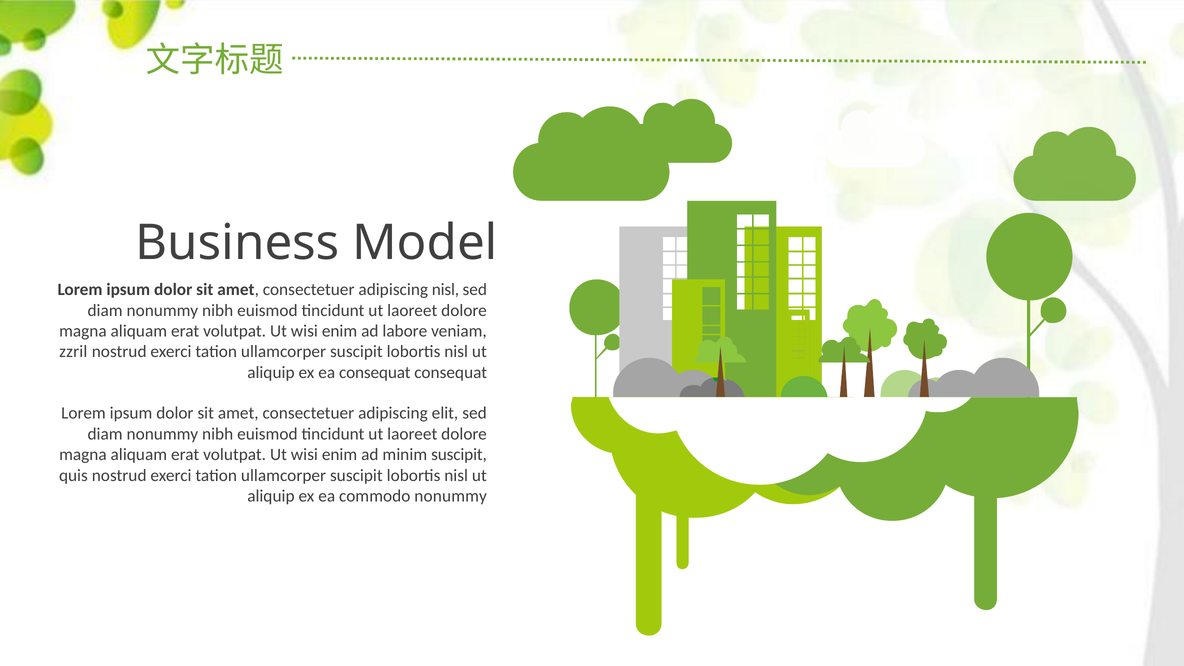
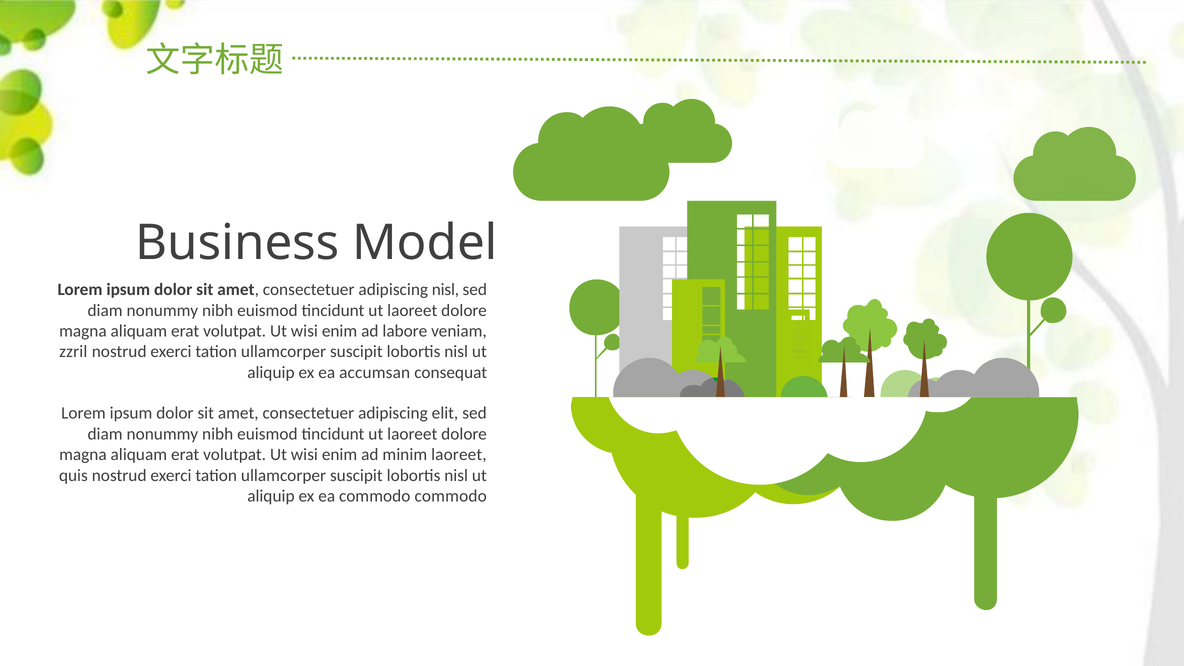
ea consequat: consequat -> accumsan (375, 373)
minim suscipit: suscipit -> laoreet (459, 455)
commodo nonummy: nonummy -> commodo (451, 496)
